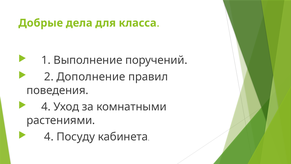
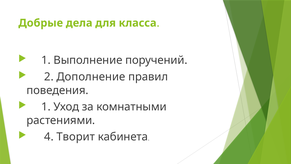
4: 4 -> 1 (46, 107)
Посуду: Посуду -> Творит (76, 137)
